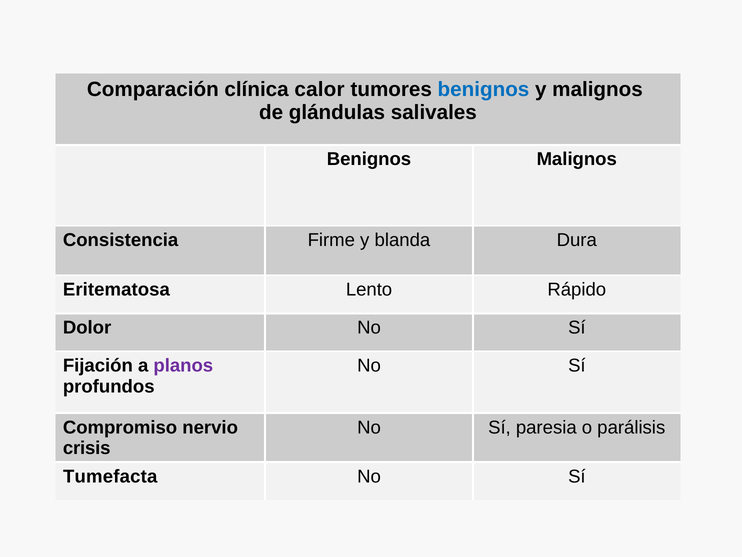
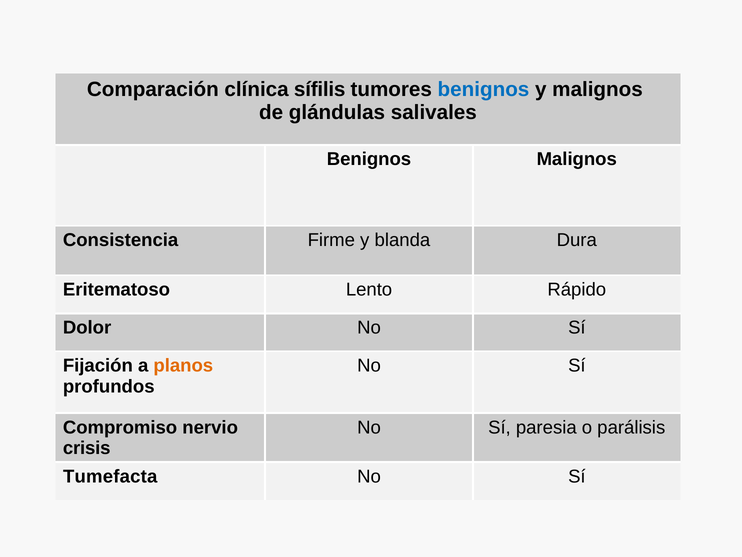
calor: calor -> sífilis (320, 89)
Eritematosa: Eritematosa -> Eritematoso (116, 290)
planos colour: purple -> orange (183, 365)
